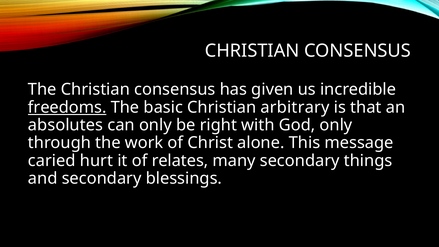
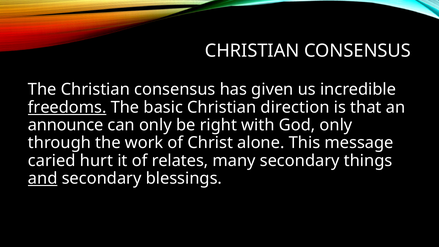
arbitrary: arbitrary -> direction (295, 107)
absolutes: absolutes -> announce (66, 125)
and underline: none -> present (43, 178)
